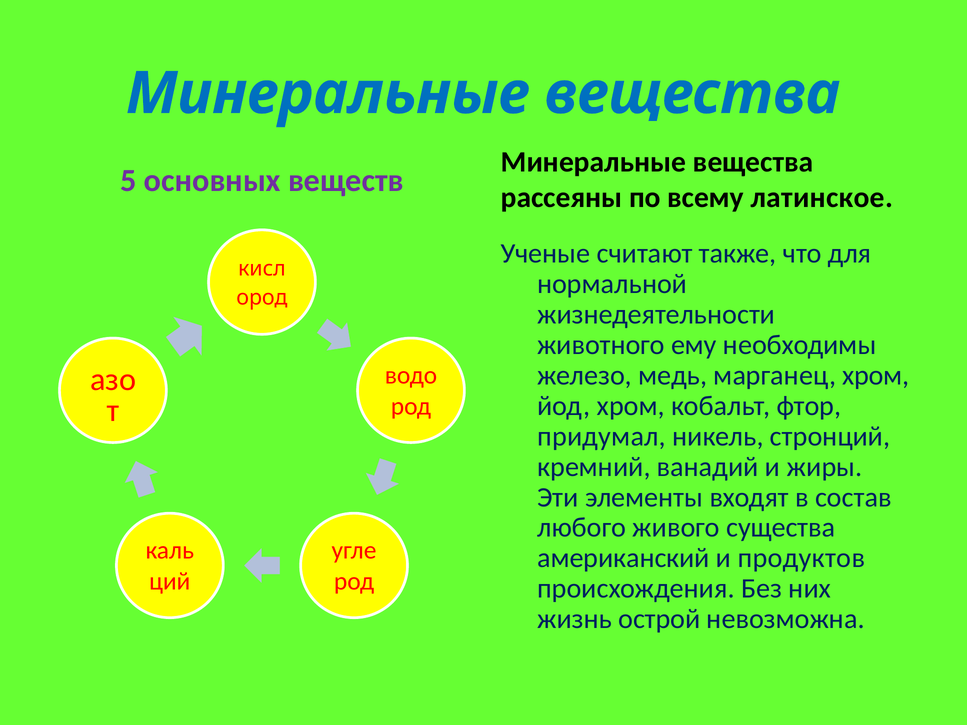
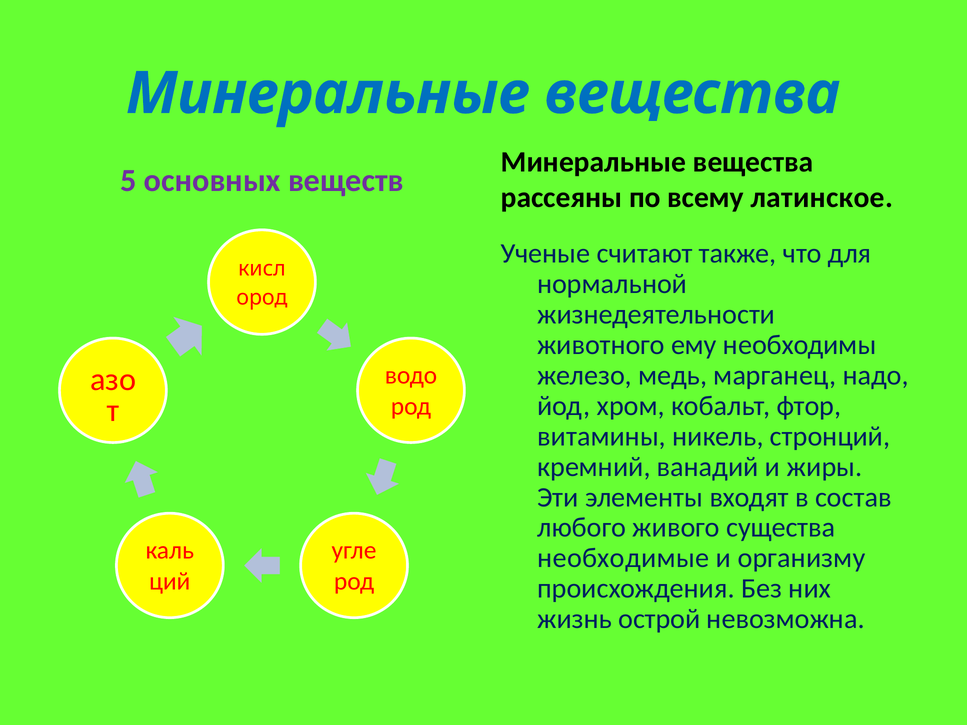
марганец хром: хром -> надо (876, 376)
придумал: придумал -> витамины (602, 436)
американский: американский -> необходимые (623, 558)
продуктов: продуктов -> организму (801, 558)
